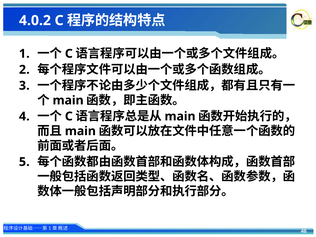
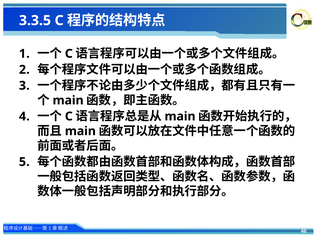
4.0.2: 4.0.2 -> 3.3.5 (35, 20)
